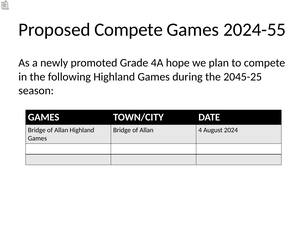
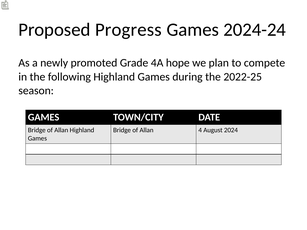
Proposed Compete: Compete -> Progress (128, 30)
2024-55: 2024-55 -> 2024-24 (255, 30)
2045-25: 2045-25 -> 2022-25 (243, 77)
